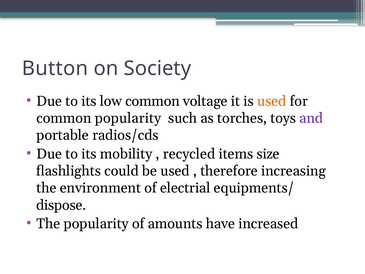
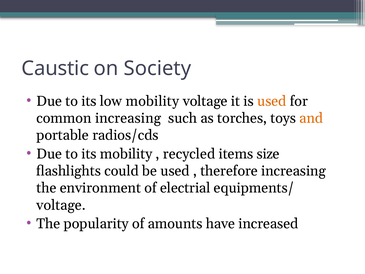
Button: Button -> Caustic (55, 68)
low common: common -> mobility (152, 101)
common popularity: popularity -> increasing (128, 118)
and colour: purple -> orange (311, 118)
dispose: dispose -> voltage (61, 205)
